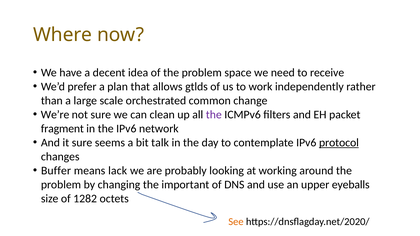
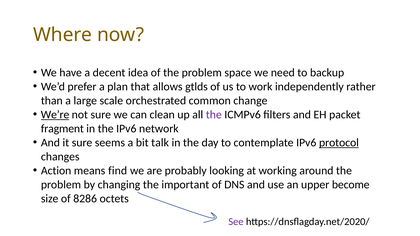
receive: receive -> backup (327, 73)
We’re underline: none -> present (55, 115)
Buffer: Buffer -> Action (56, 171)
lack: lack -> find (118, 171)
eyeballs: eyeballs -> become (351, 185)
1282: 1282 -> 8286 (85, 199)
See colour: orange -> purple (236, 222)
